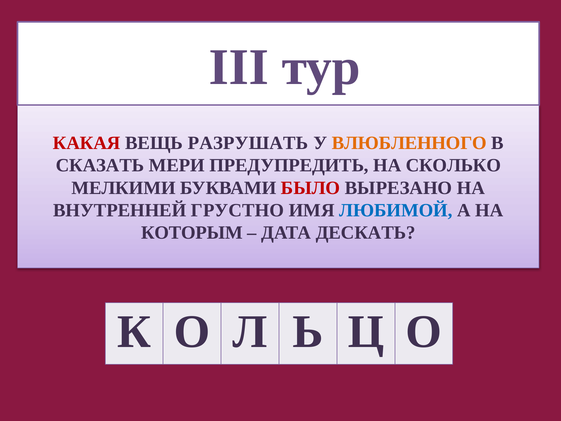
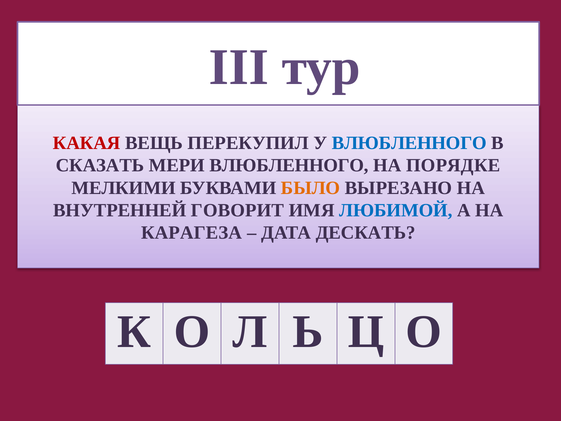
РАЗРУШАТЬ: РАЗРУШАТЬ -> ПЕРЕКУПИЛ (248, 143)
ВЛЮБЛЕННОГО colour: orange -> blue (409, 143)
МЕРИ ПРЕДУПРЕДИТЬ: ПРЕДУПРЕДИТЬ -> ВЛЮБЛЕННОГО (289, 165)
СКОЛЬКО: СКОЛЬКО -> ПОРЯДКЕ (453, 165)
БЫЛО colour: red -> orange (311, 188)
ГРУСТНО: ГРУСТНО -> ГОВОРИТ (237, 210)
КОТОРЫМ: КОТОРЫМ -> КАРАГЕЗА (192, 233)
